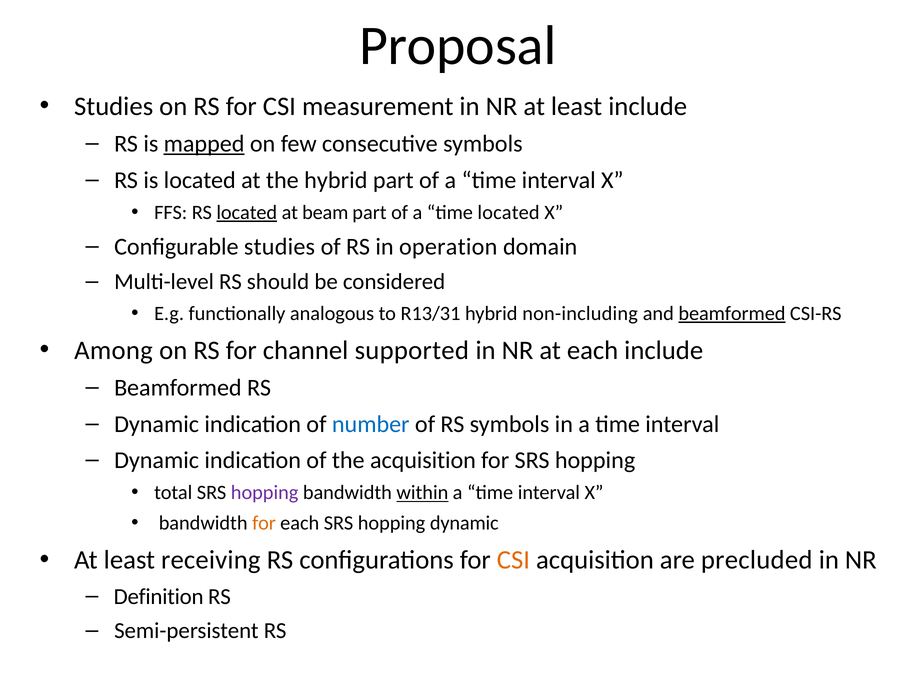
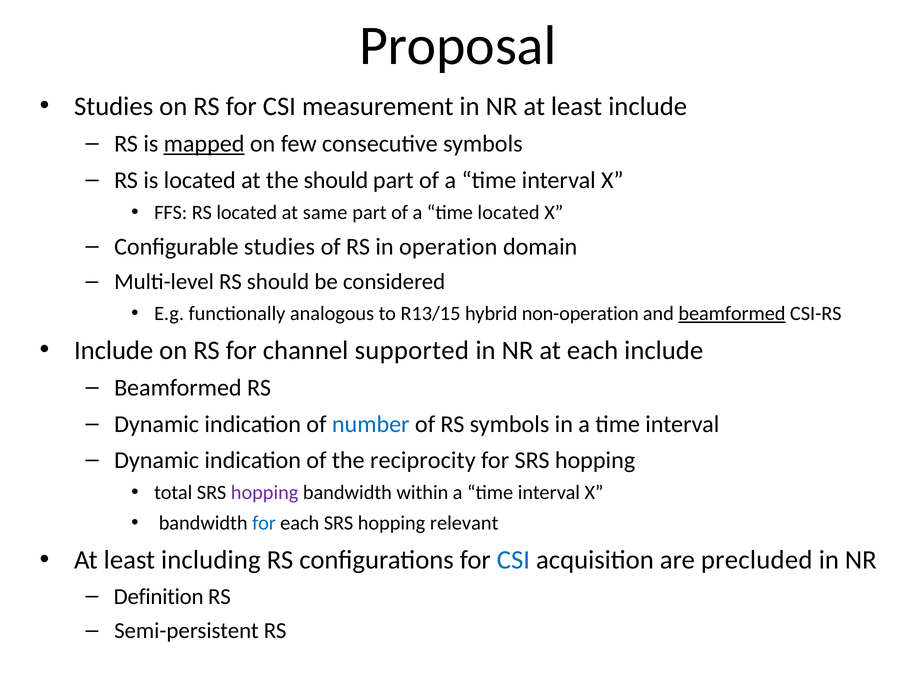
the hybrid: hybrid -> should (336, 180)
located underline: present -> none (247, 213)
beam: beam -> same (325, 213)
R13/31: R13/31 -> R13/15 (430, 314)
non-including: non-including -> non-operation (580, 314)
Among: Among -> Include (114, 350)
the acquisition: acquisition -> reciprocity (423, 460)
within underline: present -> none (422, 493)
for colour: orange -> blue (264, 523)
hopping dynamic: dynamic -> relevant (464, 523)
receiving: receiving -> including (211, 560)
CSI colour: orange -> blue (513, 560)
